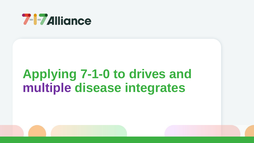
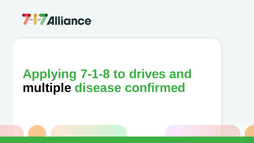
7-1-0: 7-1-0 -> 7-1-8 (95, 74)
multiple colour: purple -> black (47, 88)
integrates: integrates -> confirmed (155, 88)
